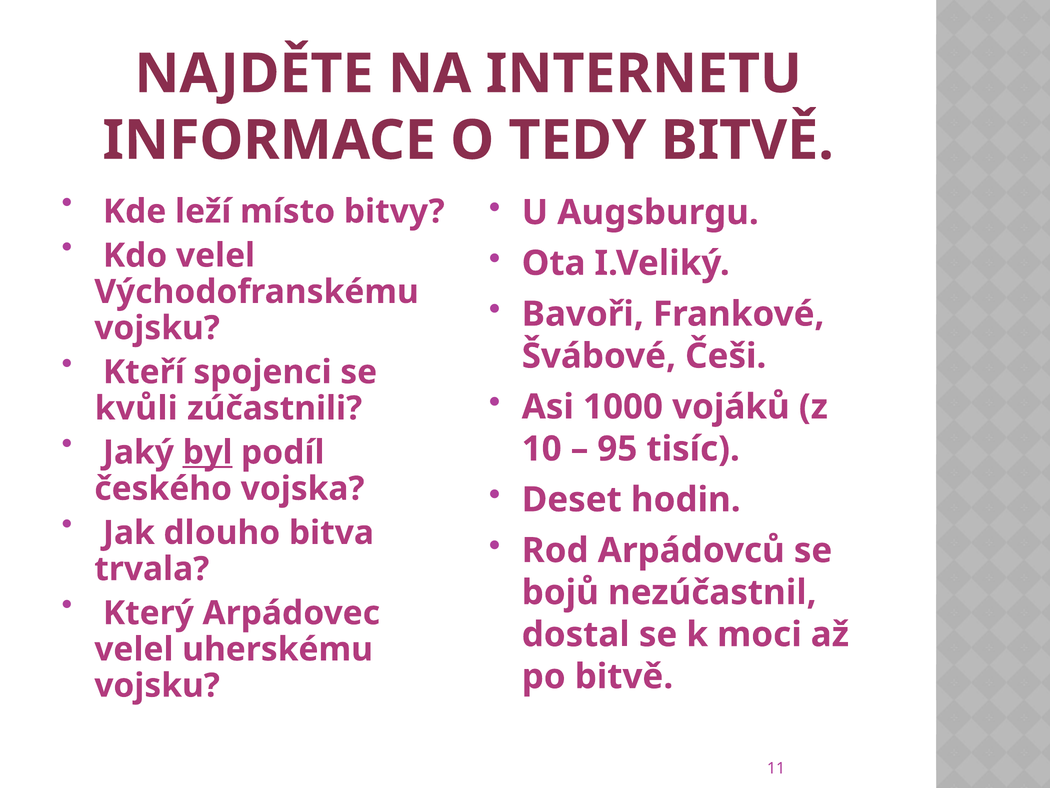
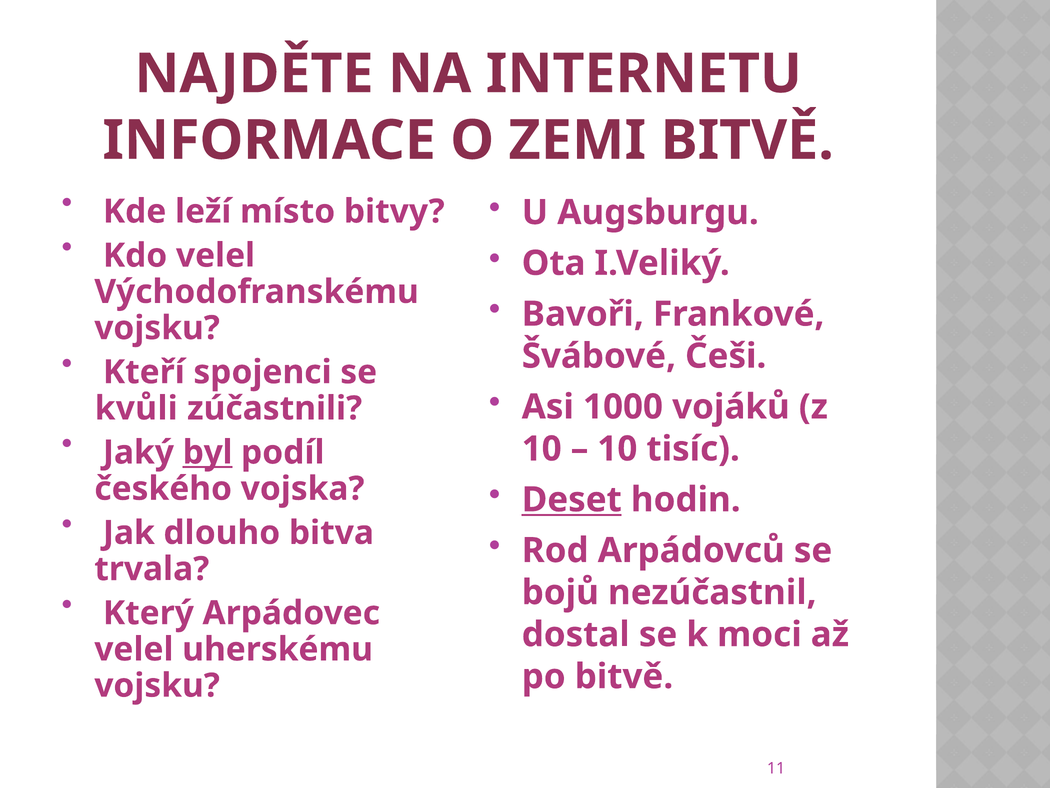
TEDY: TEDY -> ZEMI (577, 140)
95: 95 -> 10 (617, 449)
Deset underline: none -> present (572, 499)
